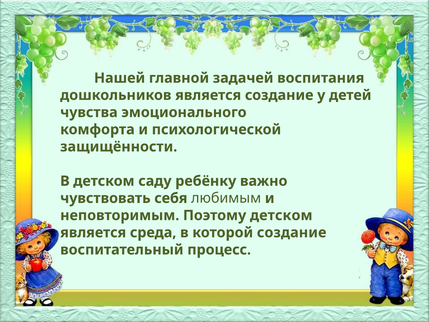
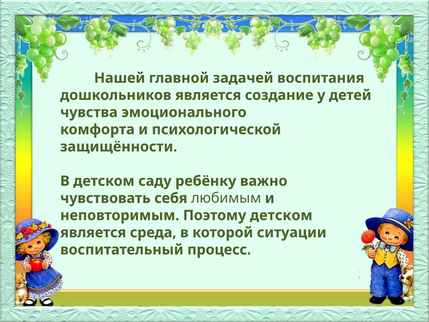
которой создание: создание -> ситуации (292, 232)
